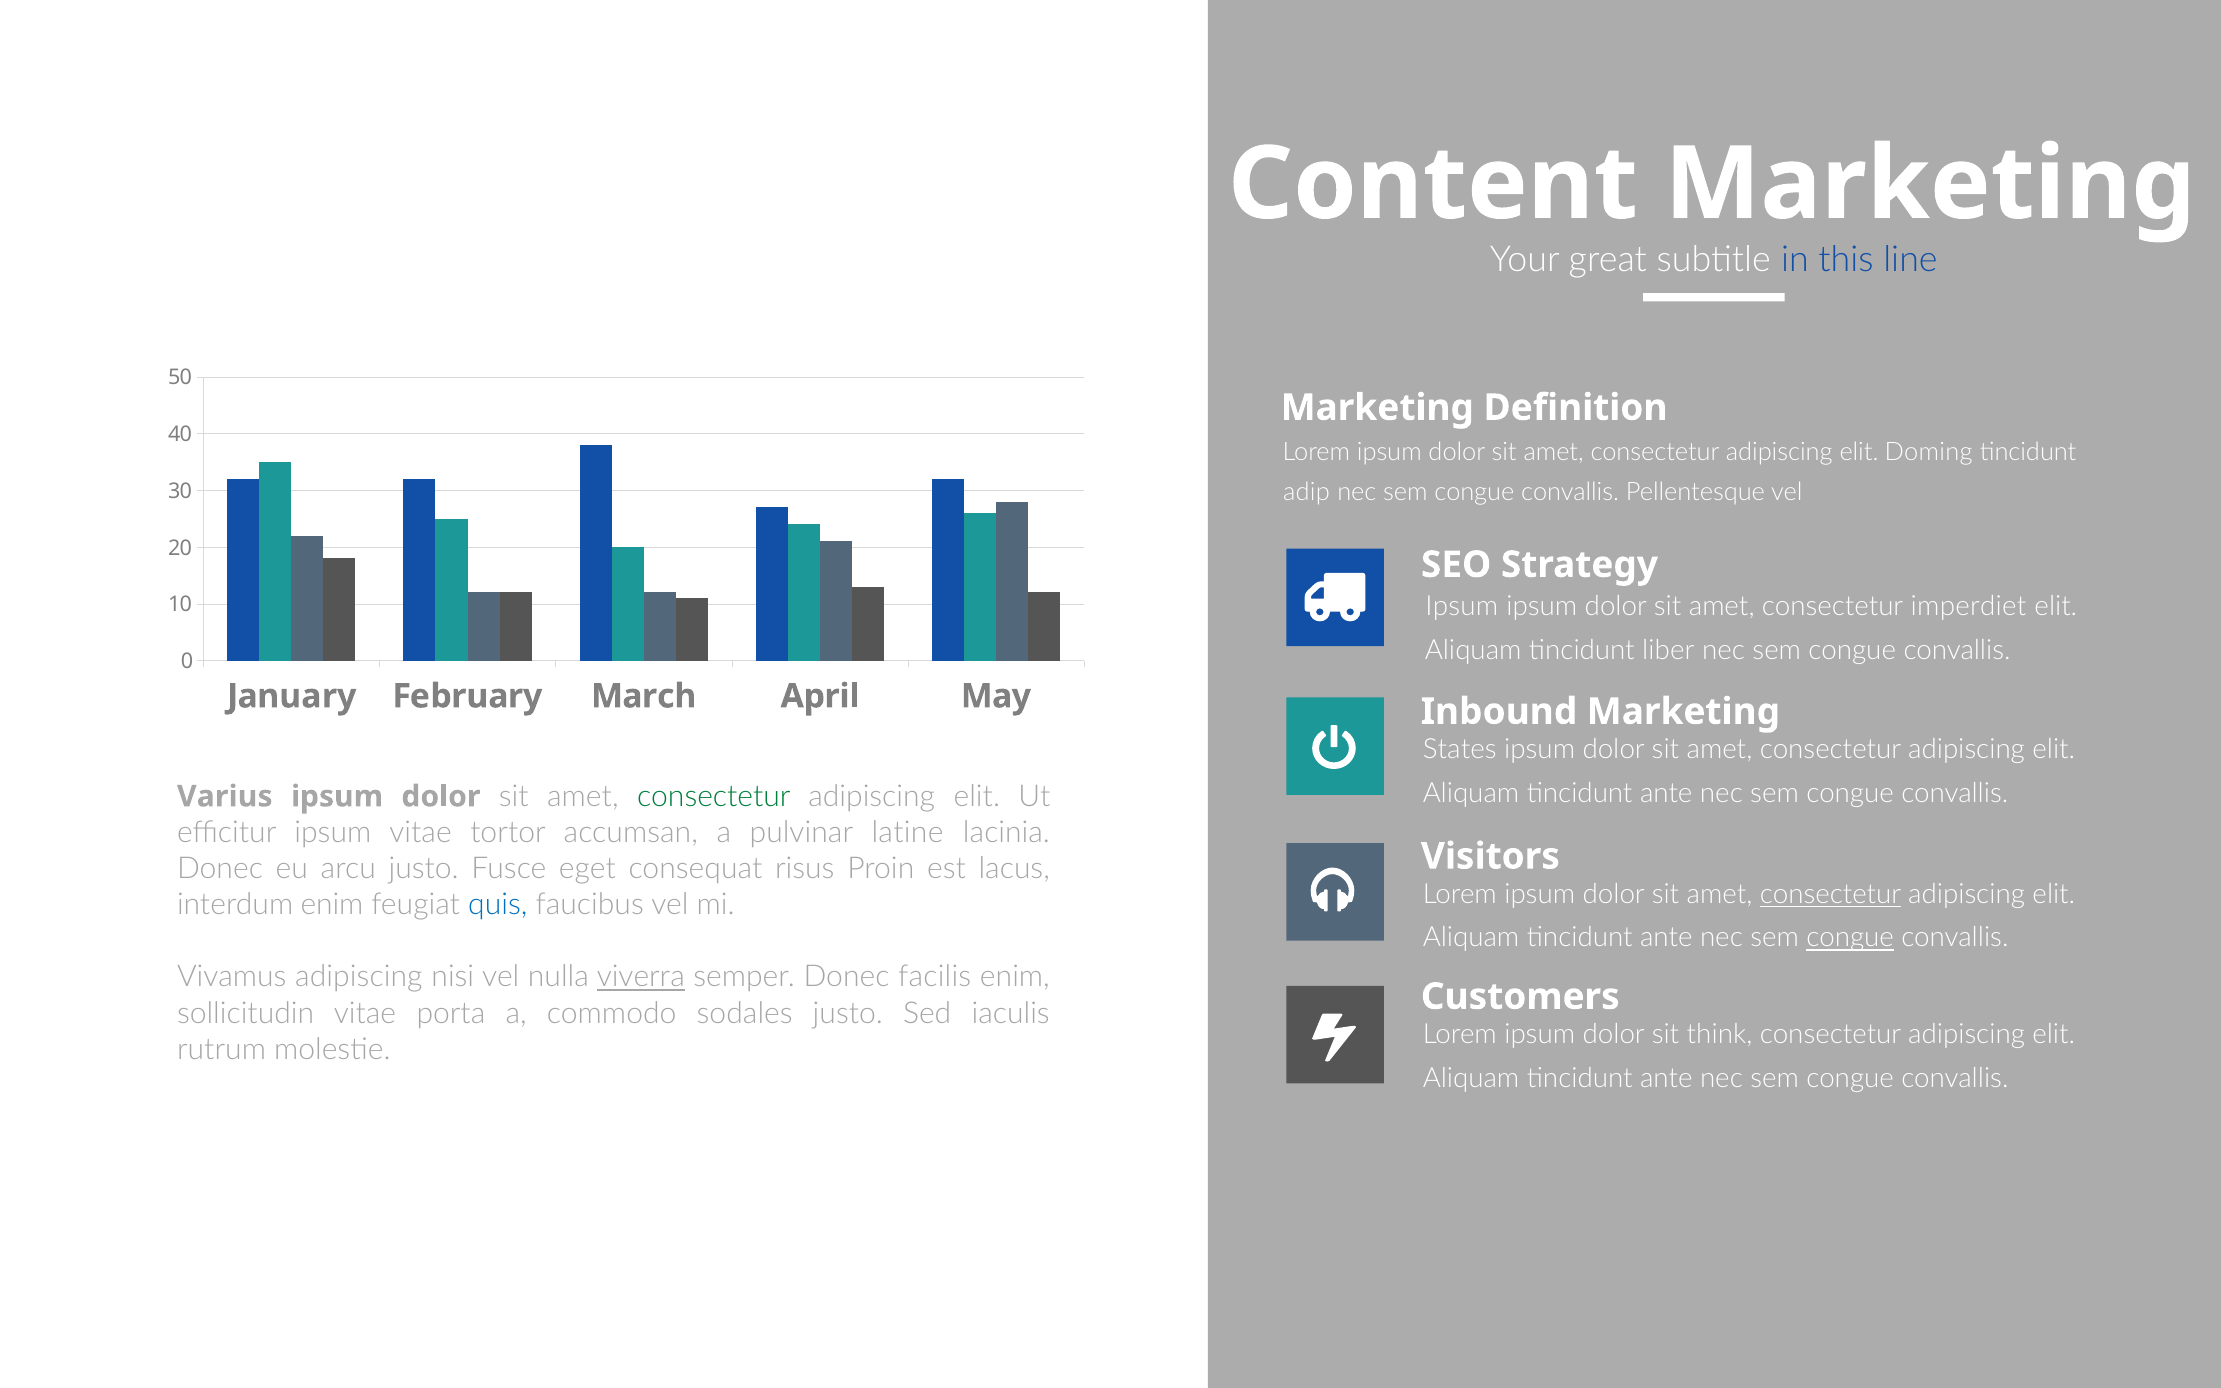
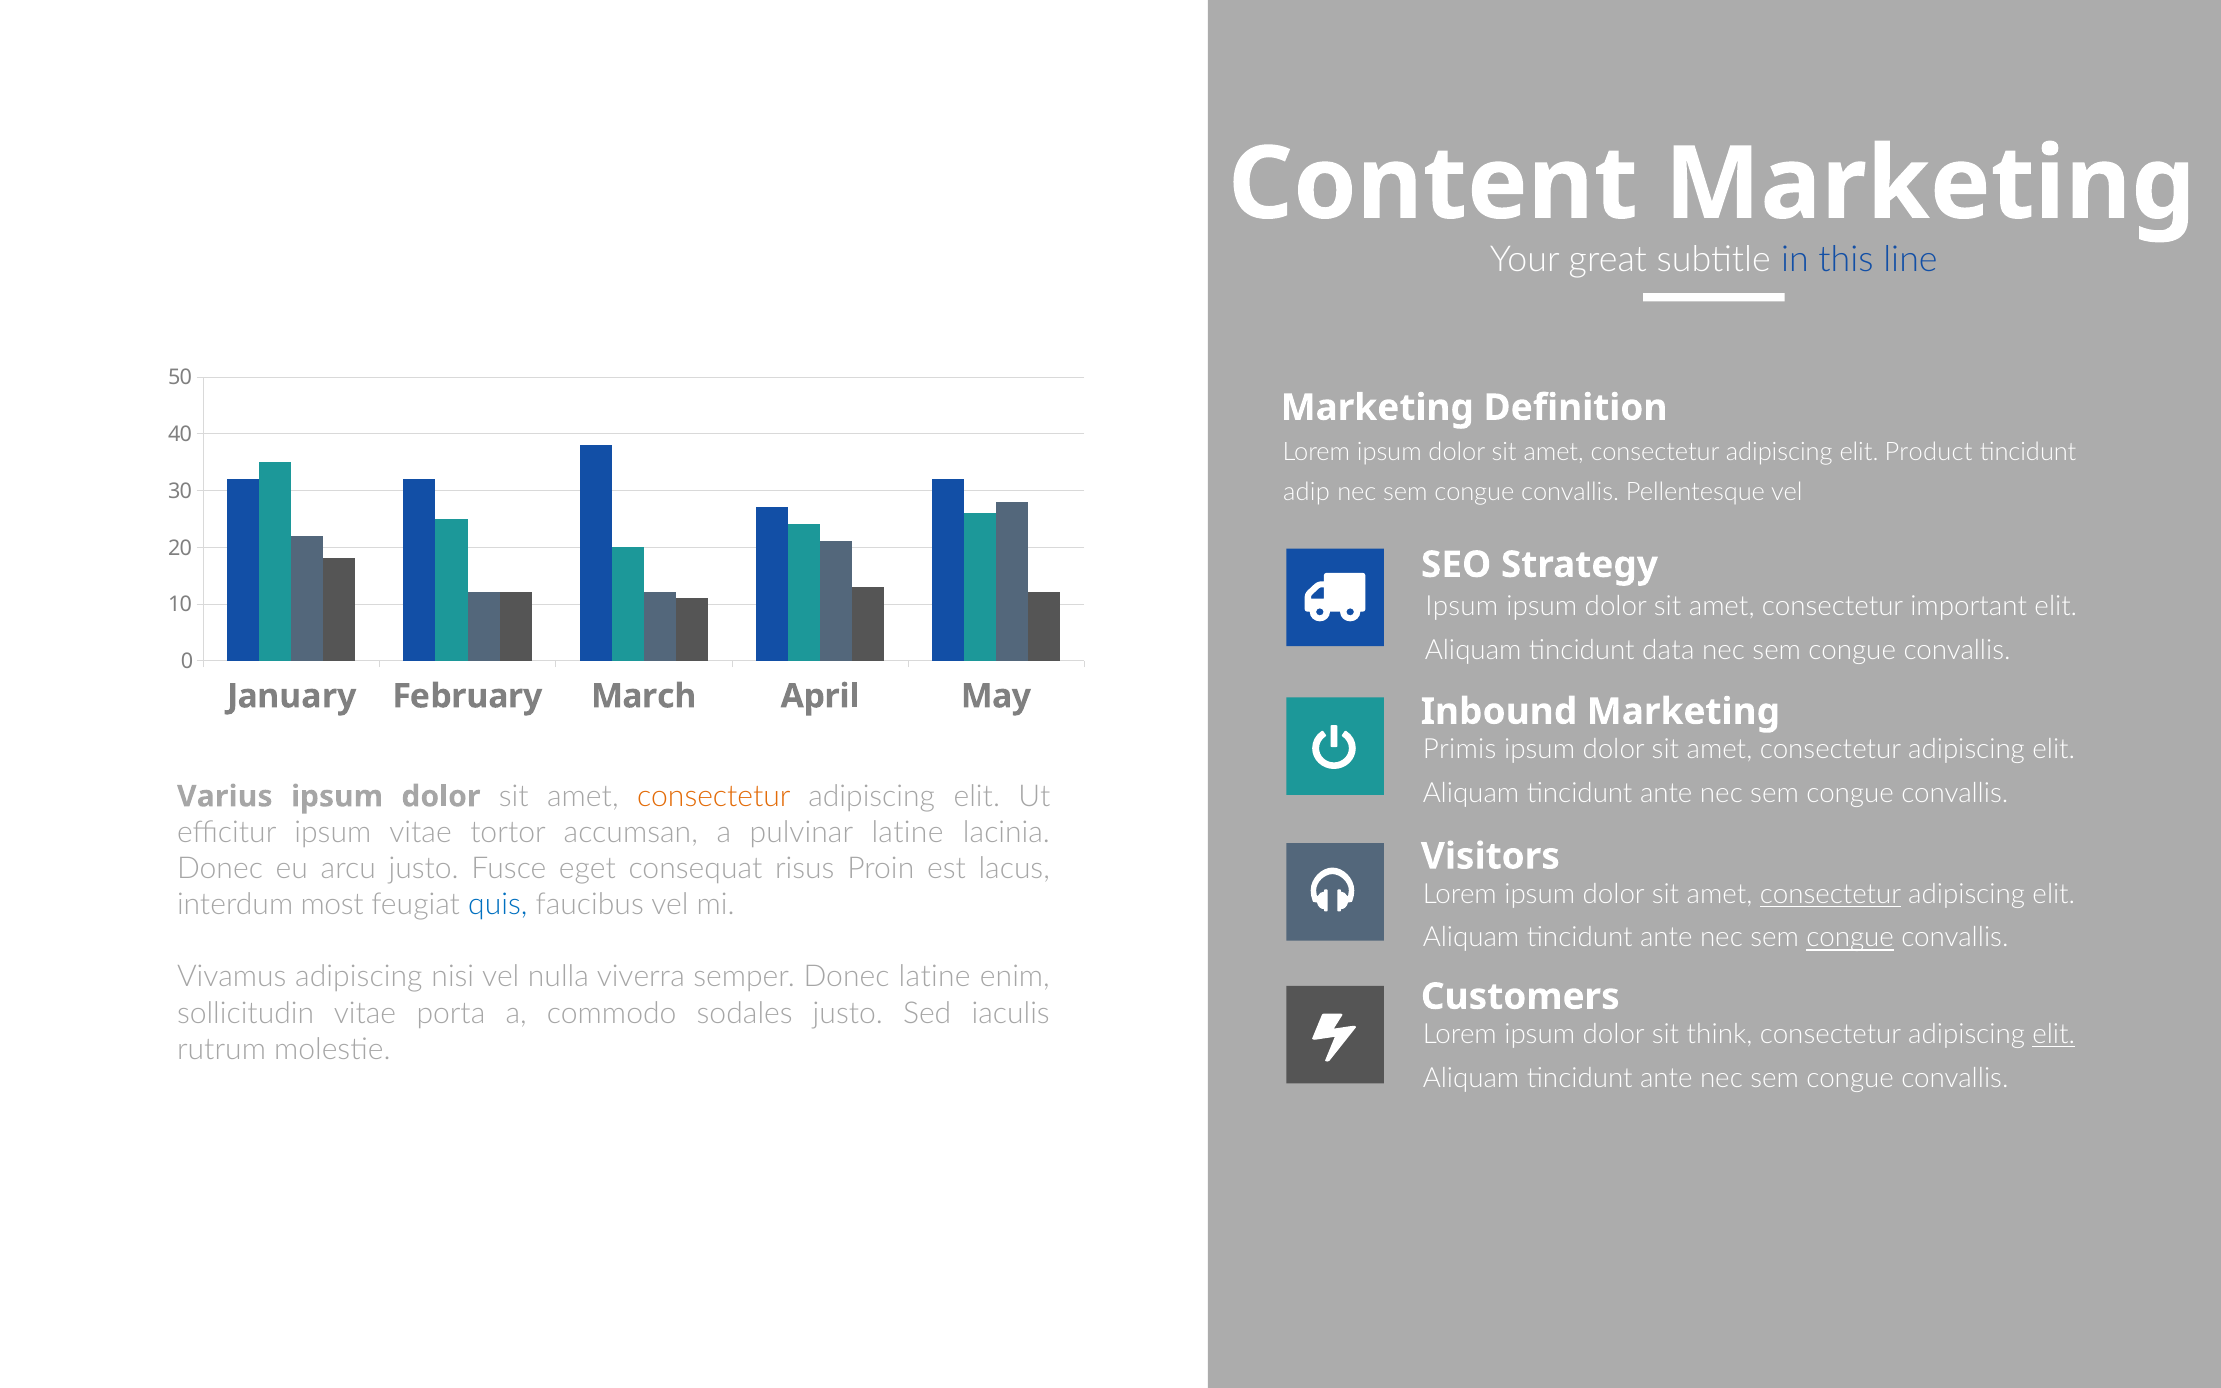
Doming: Doming -> Product (1929, 452)
imperdiet: imperdiet -> important (1969, 607)
liber: liber -> data (1668, 650)
States: States -> Primis (1460, 750)
consectetur colour: green -> orange (714, 797)
interdum enim: enim -> most (332, 905)
viverra underline: present -> none (641, 977)
Donec facilis: facilis -> latine (935, 977)
elit underline: none -> present (2054, 1035)
